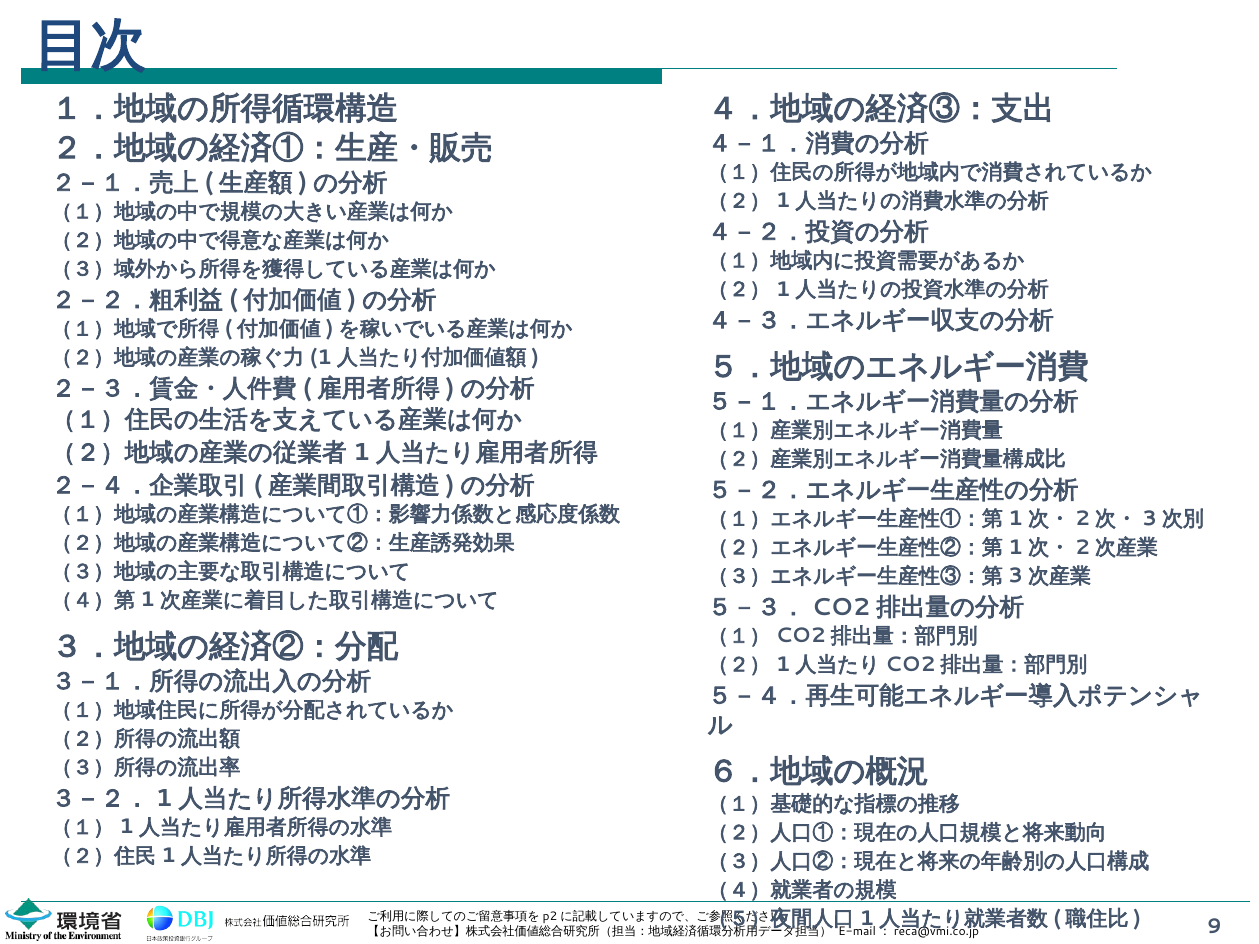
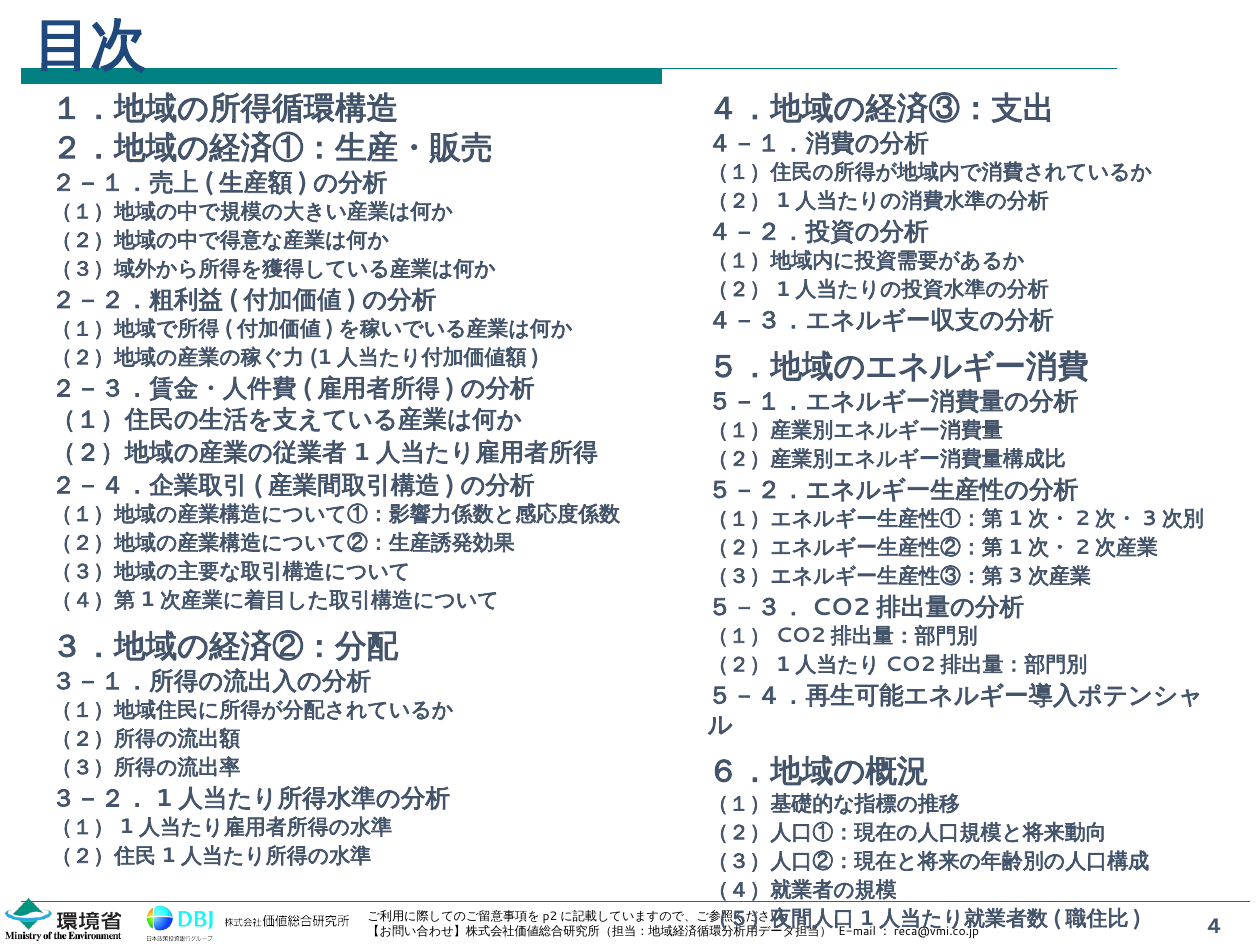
9: 9 -> 4 (1214, 927)
